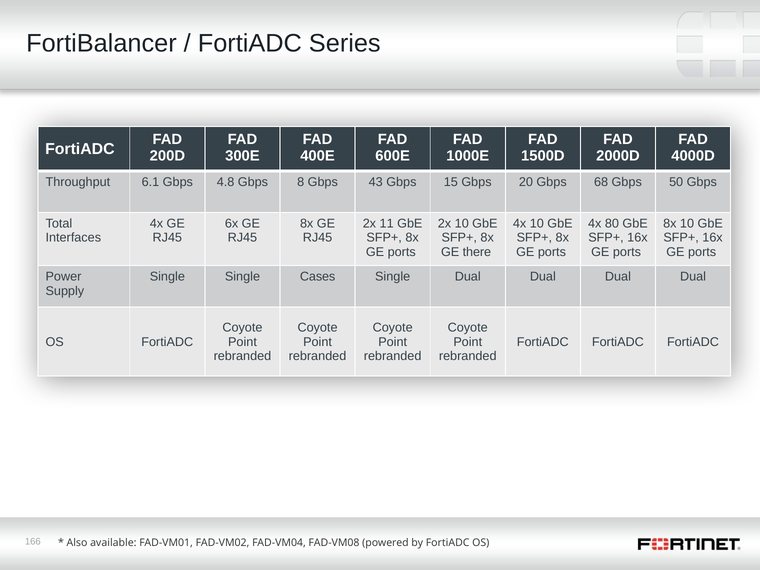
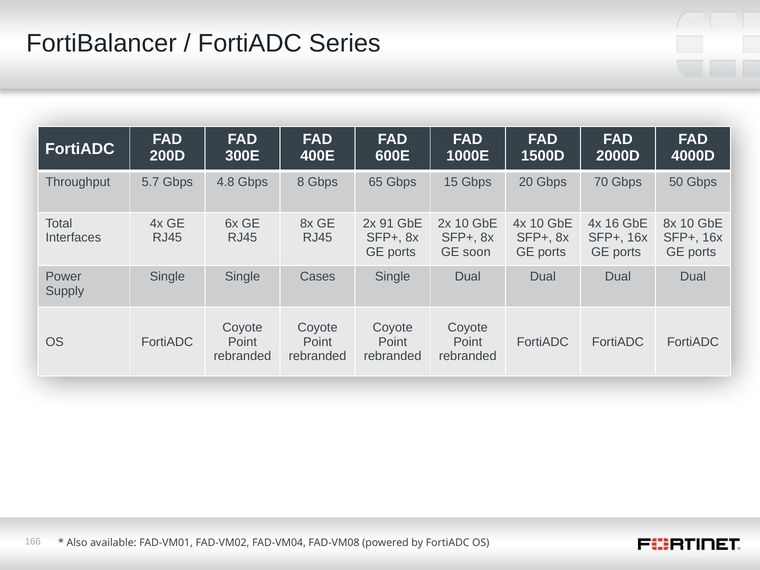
6.1: 6.1 -> 5.7 (150, 182)
43: 43 -> 65 (376, 182)
68: 68 -> 70 (601, 182)
11: 11 -> 91 (387, 224)
80: 80 -> 16 (612, 224)
there: there -> soon (477, 252)
